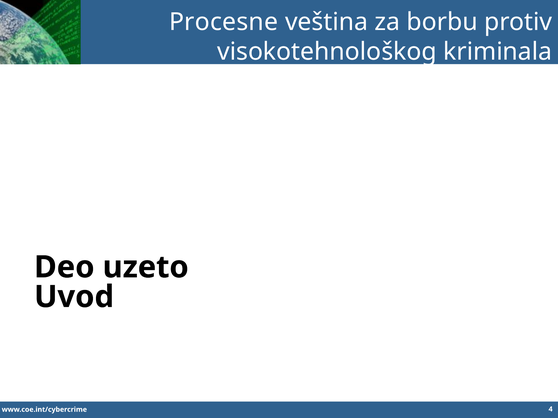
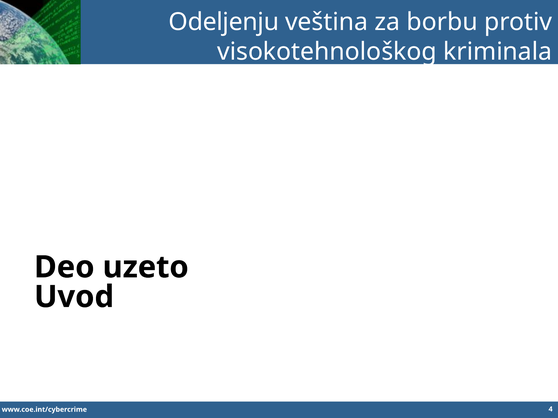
Procesne: Procesne -> Odeljenju (224, 22)
